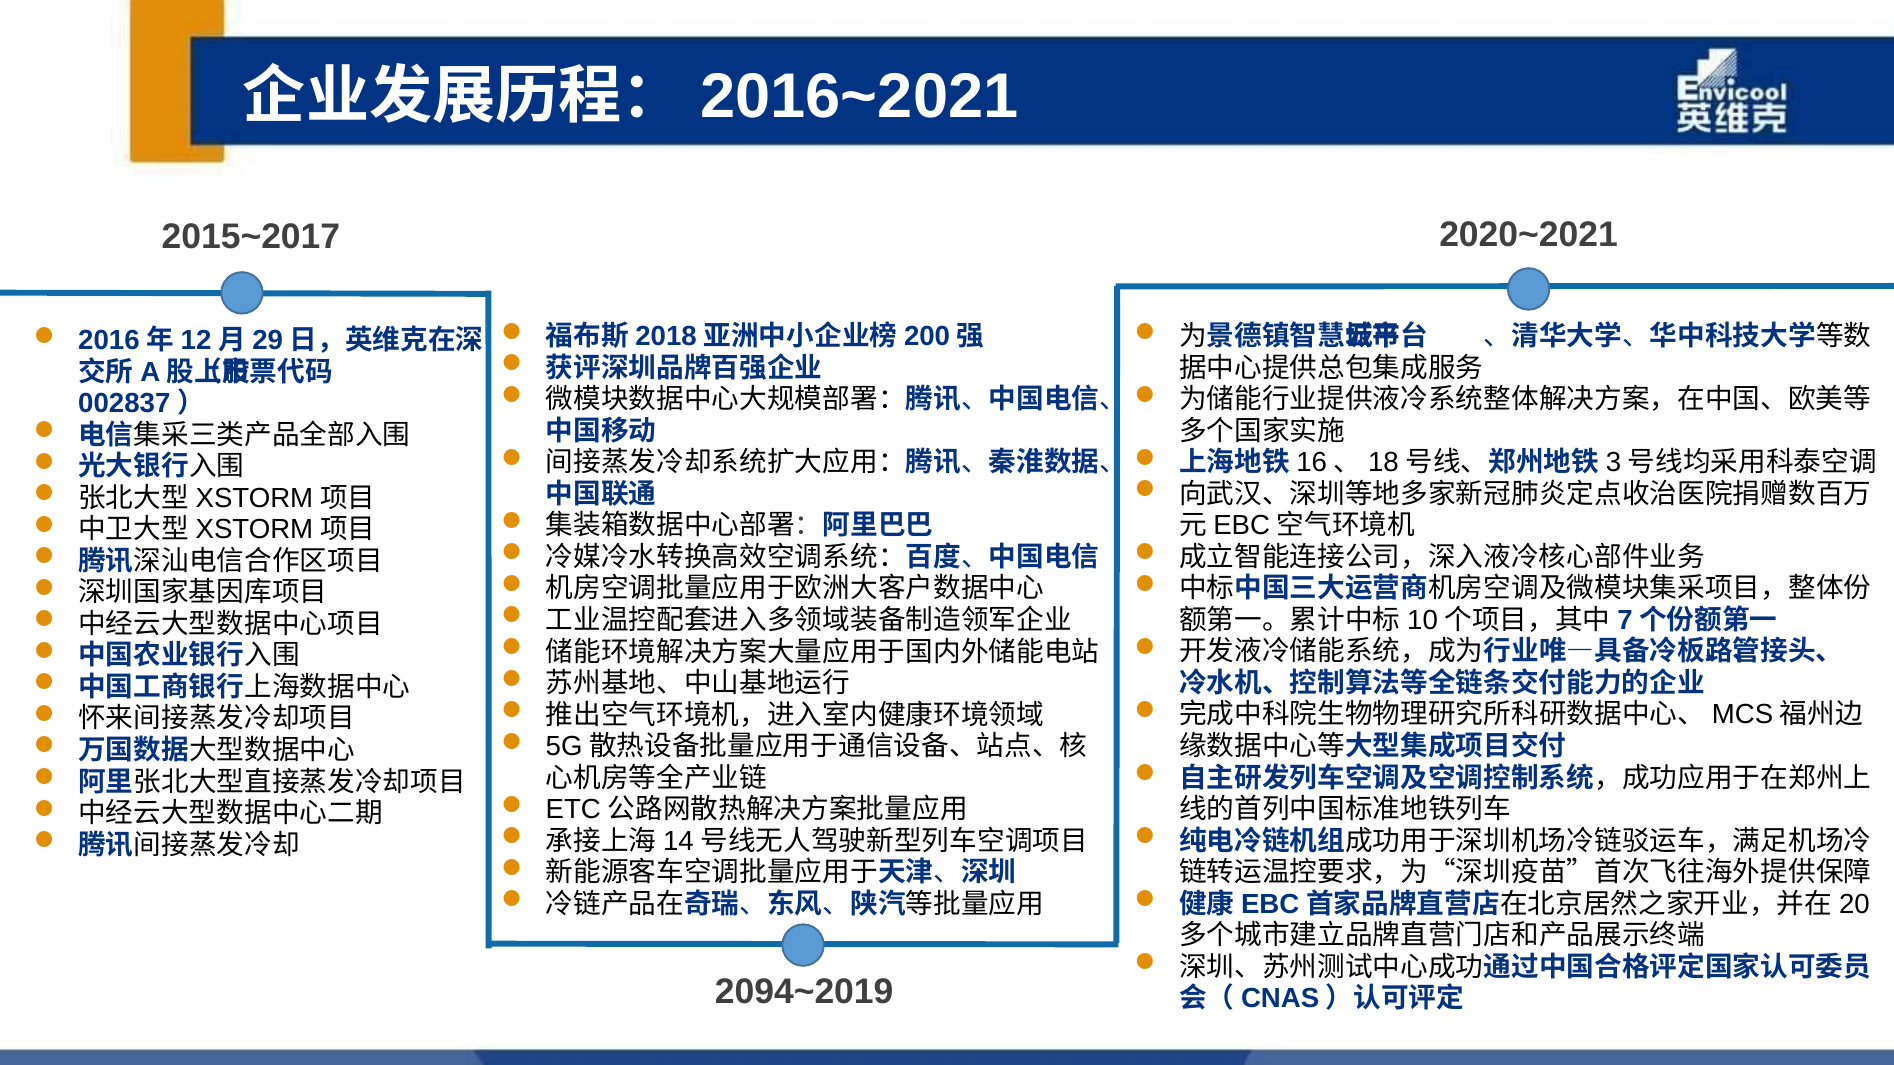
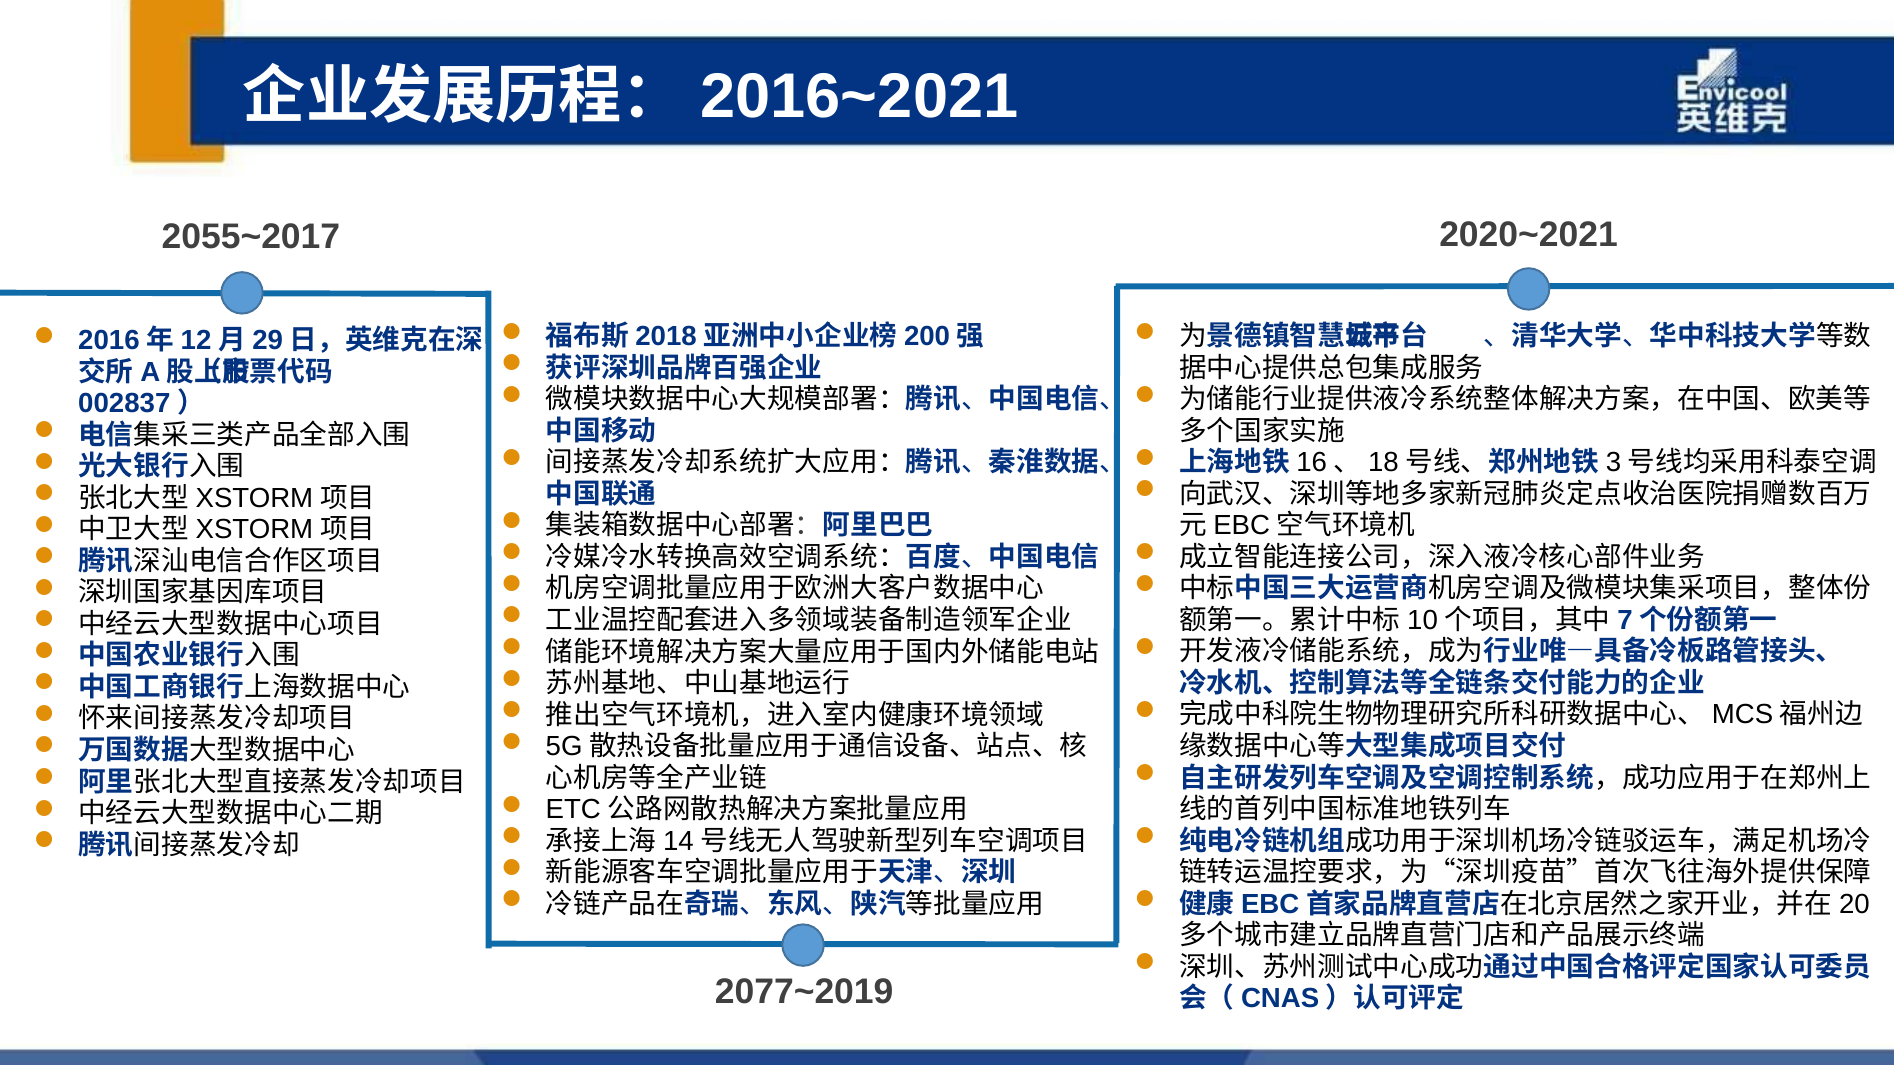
2015~2017: 2015~2017 -> 2055~2017 (251, 237)
2094~2019: 2094~2019 -> 2077~2019 (804, 992)
